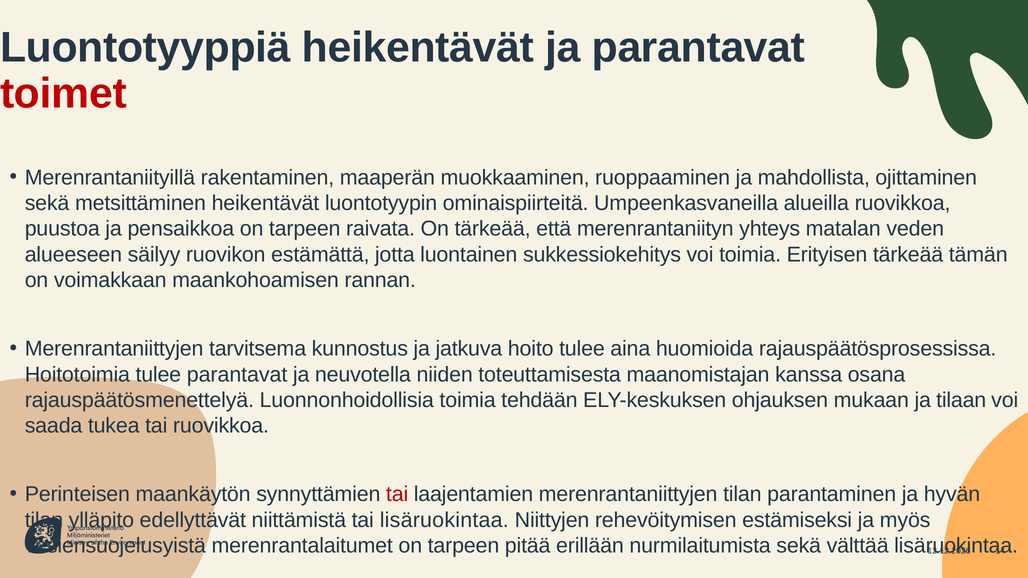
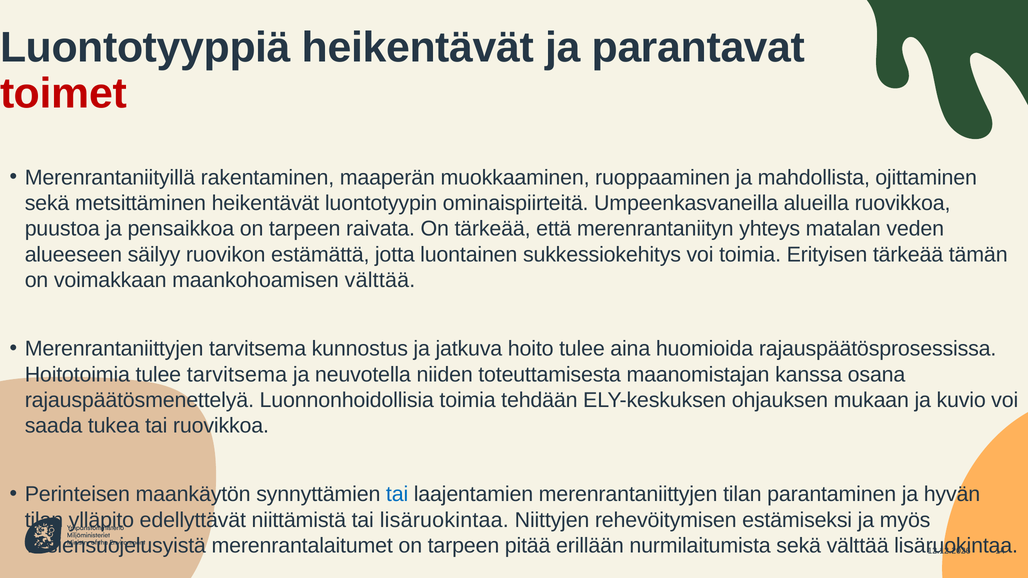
maankohoamisen rannan: rannan -> välttää (380, 280)
tulee parantavat: parantavat -> tarvitsema (237, 375)
tilaan: tilaan -> kuvio (961, 400)
tai colour: red -> blue (397, 495)
